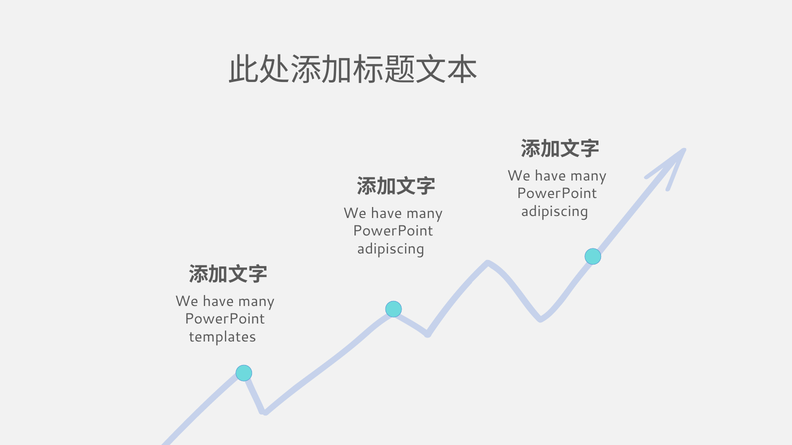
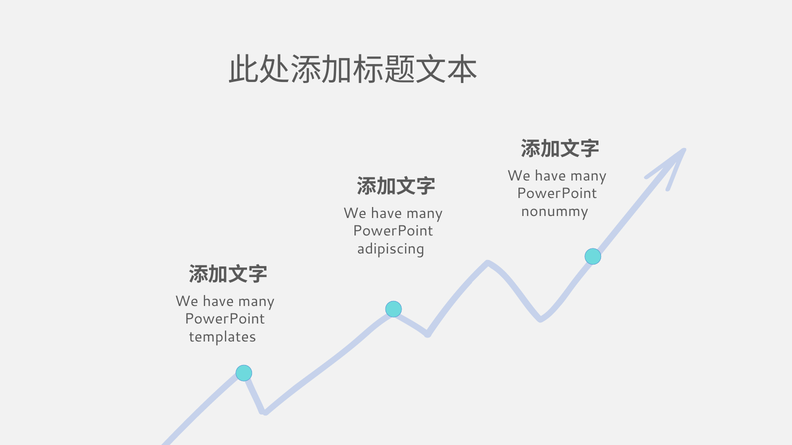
adipiscing: adipiscing -> nonummy (555, 212)
